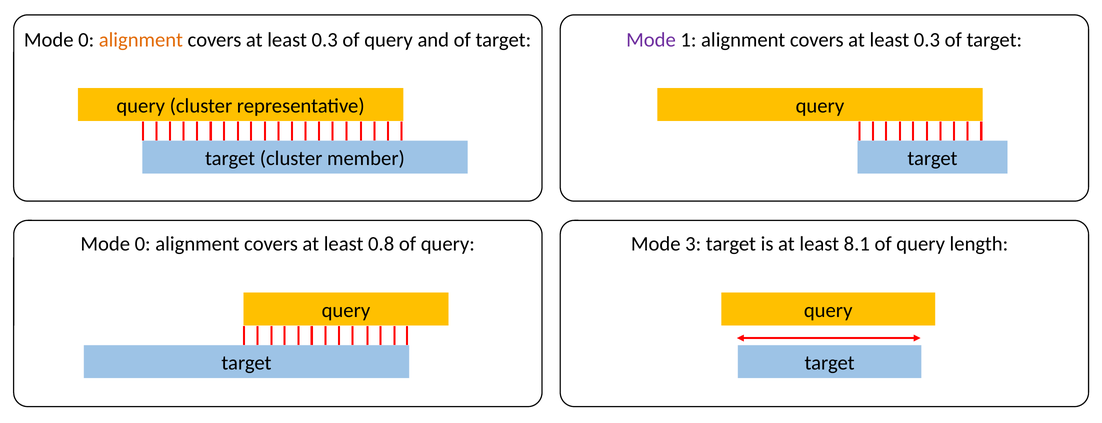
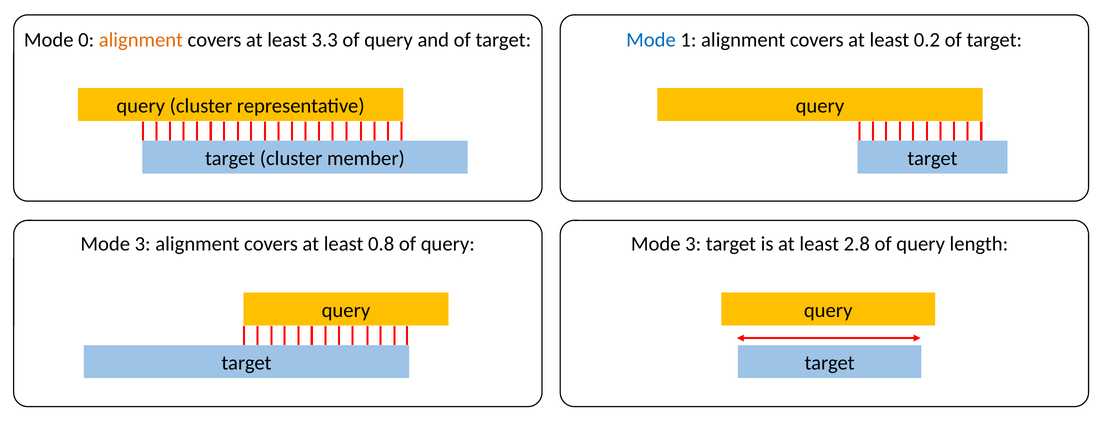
0.3: 0.3 -> 3.3 (325, 40)
Mode colour: purple -> blue (651, 40)
0.3: 0.3 -> 0.2 (927, 40)
0: 0 -> 3 (143, 244)
8.1: 8.1 -> 2.8 (857, 244)
